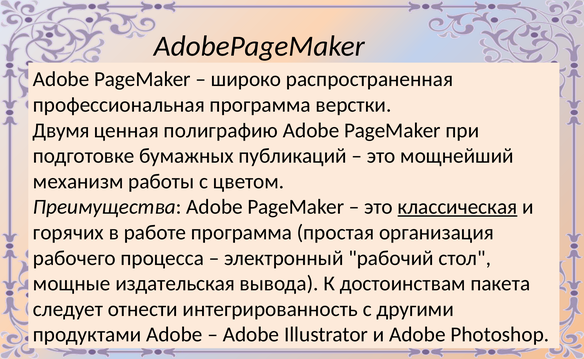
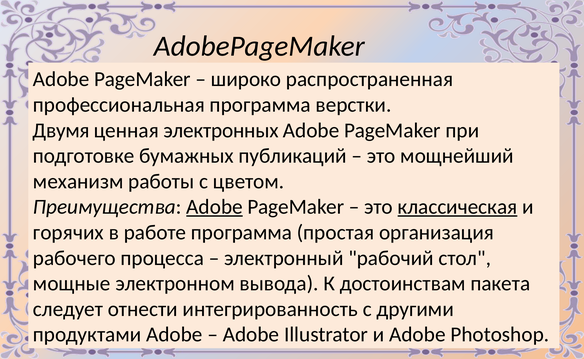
полиграфию: полиграфию -> электронных (221, 130)
Adobe underline: none -> present (215, 207)
издательская: издательская -> электронном (175, 283)
